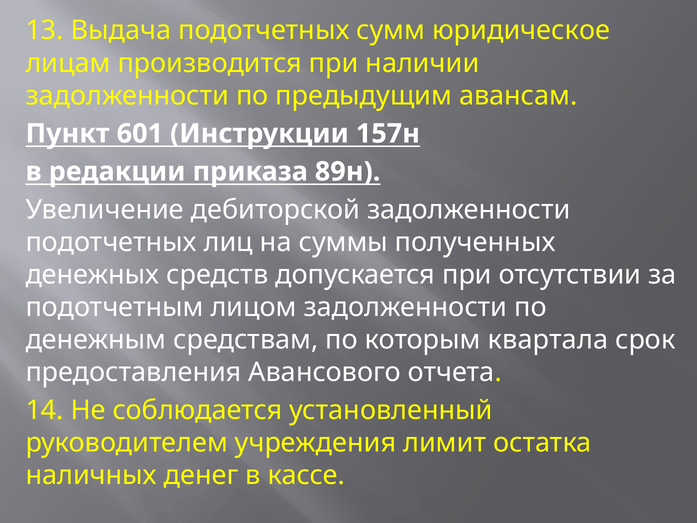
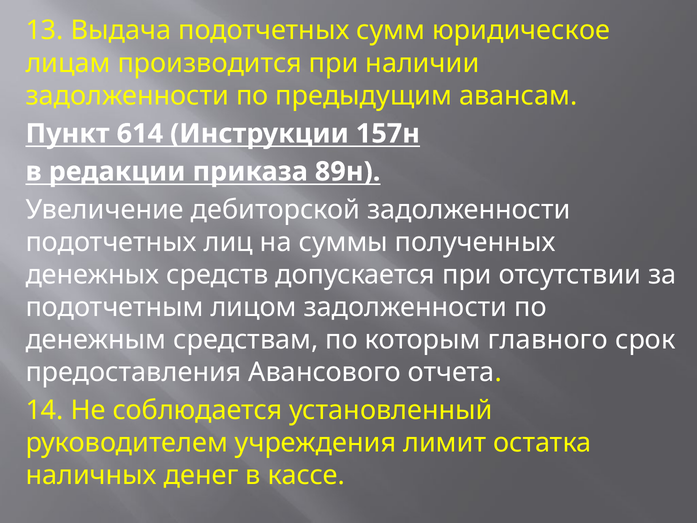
601: 601 -> 614 (140, 134)
квартала: квартала -> главного (548, 340)
